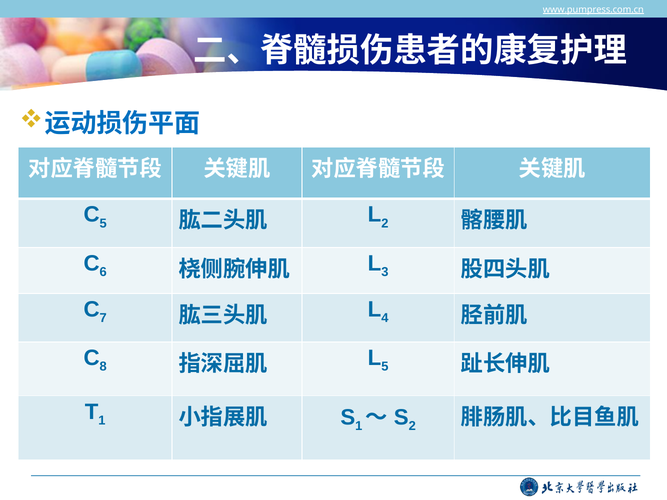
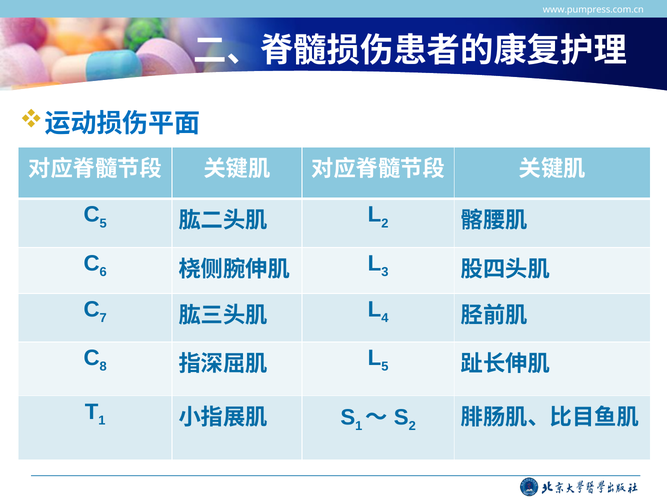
www.pumpress.com.cn underline: present -> none (593, 10)
